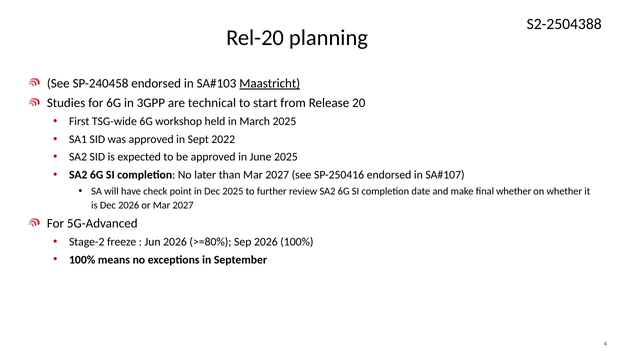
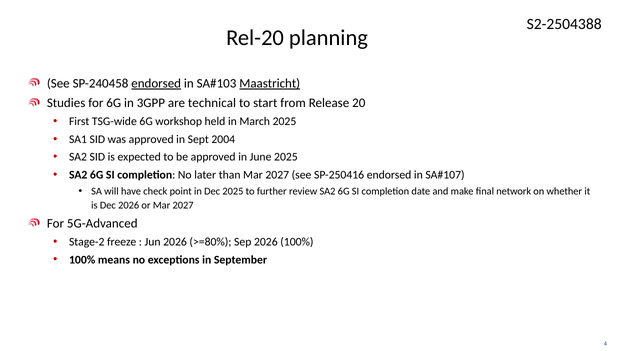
endorsed underline: none -> present (156, 83)
2022: 2022 -> 2004 (223, 139)
final whether: whether -> network (514, 191)
